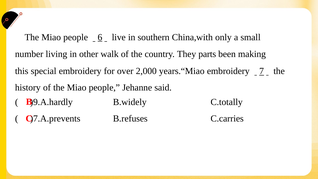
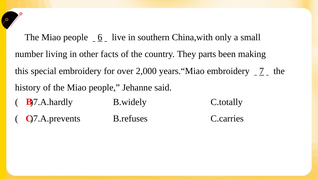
walk: walk -> facts (110, 54)
)9.A.hardly: )9.A.hardly -> )7.A.hardly (51, 102)
